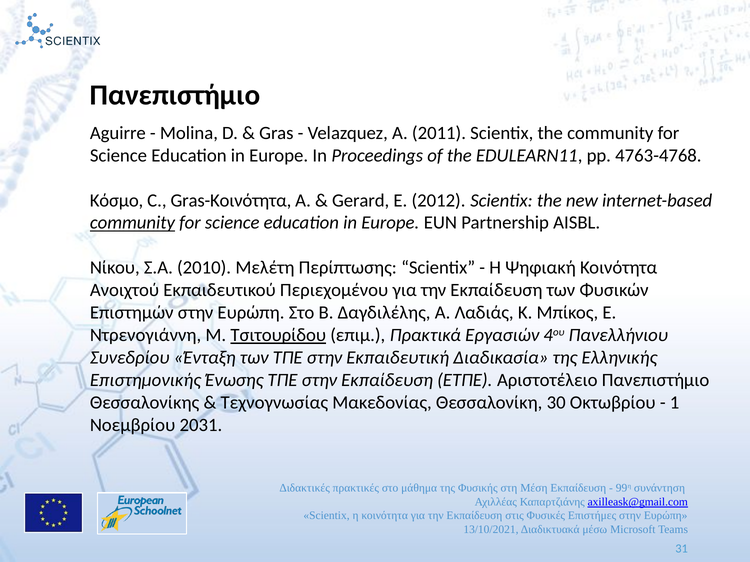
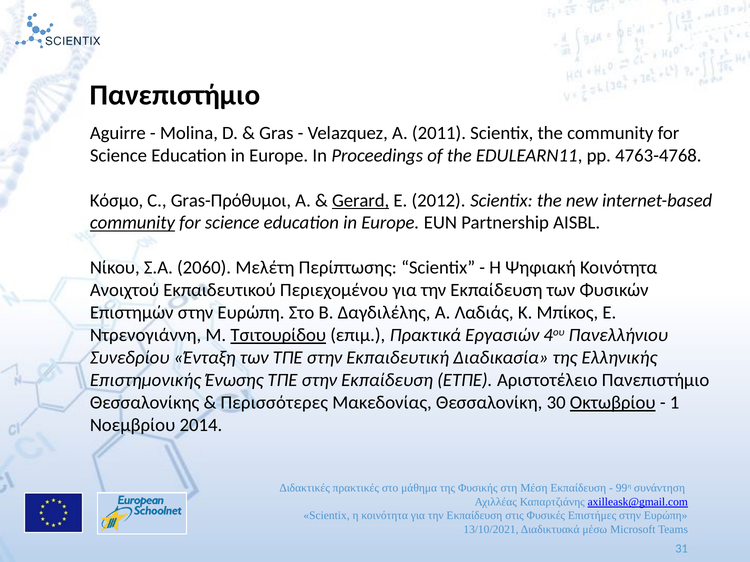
Gras-Κοινότητα: Gras-Κοινότητα -> Gras-Πρόθυμοι (231, 201)
Gerard underline: none -> present (361, 201)
2010: 2010 -> 2060 (204, 268)
Τεχνογνωσίας: Τεχνογνωσίας -> Περισσότερες (274, 403)
Οκτωβρίου underline: none -> present (613, 403)
2031: 2031 -> 2014 (201, 426)
